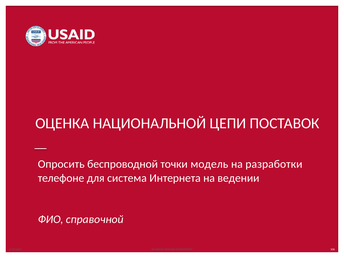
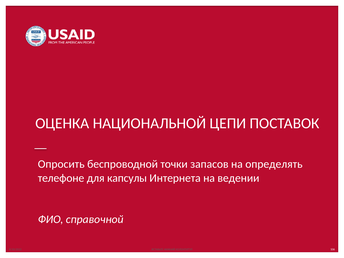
модель: модель -> запасов (209, 164)
разработки: разработки -> определять (274, 164)
система: система -> капсулы (127, 178)
